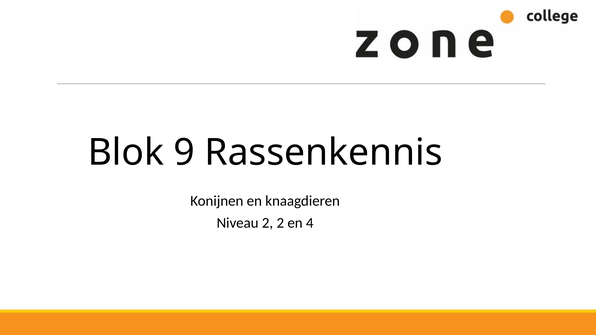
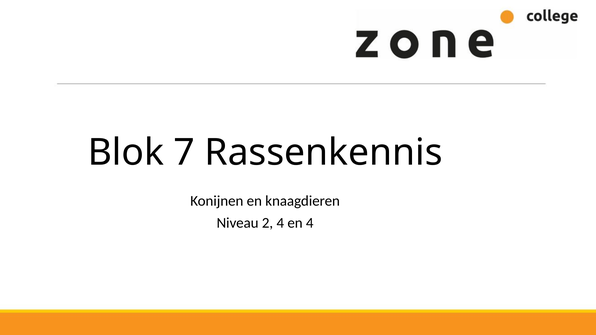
9: 9 -> 7 (184, 153)
2 2: 2 -> 4 (280, 223)
